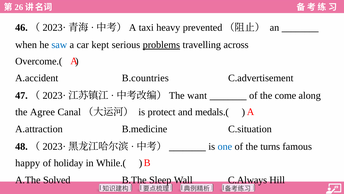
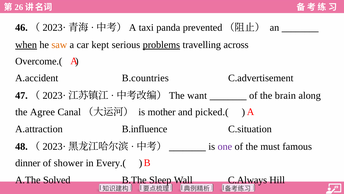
heavy: heavy -> panda (168, 28)
when underline: none -> present (26, 45)
saw colour: blue -> orange (59, 45)
come: come -> brain (285, 95)
protect: protect -> mother (162, 112)
medals.(: medals.( -> picked.( (212, 112)
B.medicine: B.medicine -> B.influence (145, 129)
one colour: blue -> purple (225, 146)
turns: turns -> must (270, 146)
happy: happy -> dinner (28, 163)
holiday: holiday -> shower (68, 163)
While.(: While.( -> Every.( (111, 163)
